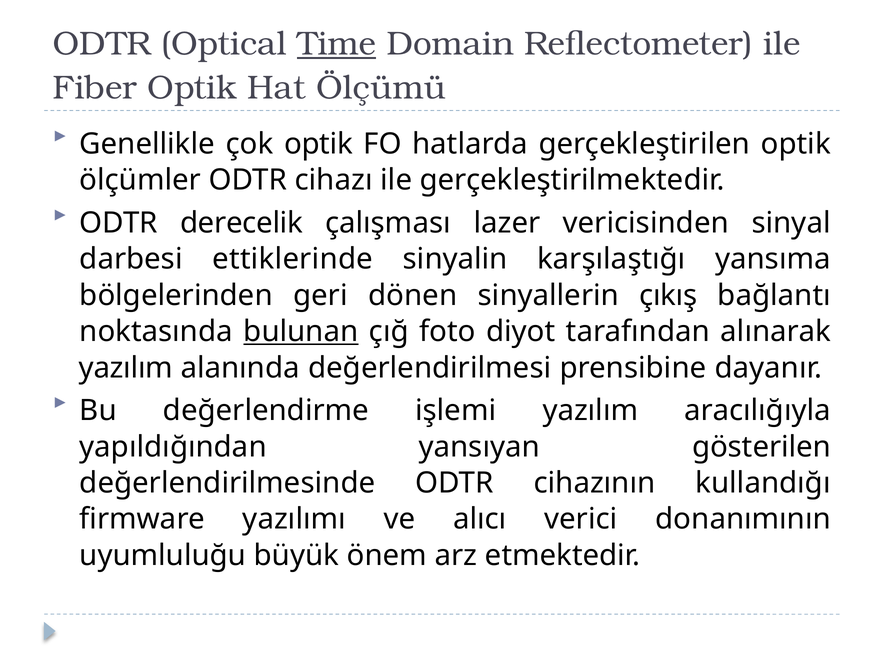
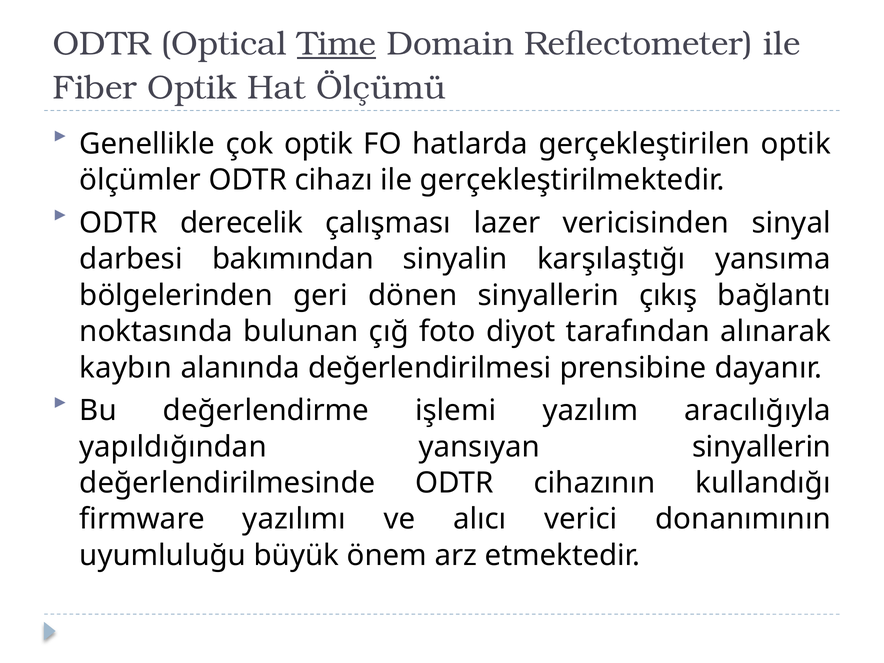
ettiklerinde: ettiklerinde -> bakımından (293, 259)
bulunan underline: present -> none (301, 332)
yazılım: yazılım -> kaybın (126, 368)
yansıyan gösterilen: gösterilen -> sinyallerin (762, 447)
